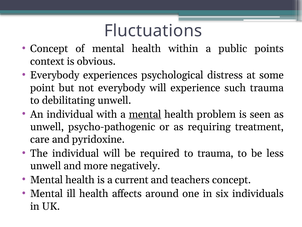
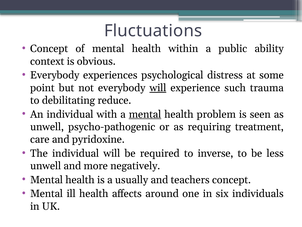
points: points -> ability (269, 49)
will underline: none -> present (158, 88)
debilitating unwell: unwell -> reduce (114, 100)
to trauma: trauma -> inverse (215, 153)
current: current -> usually (132, 179)
